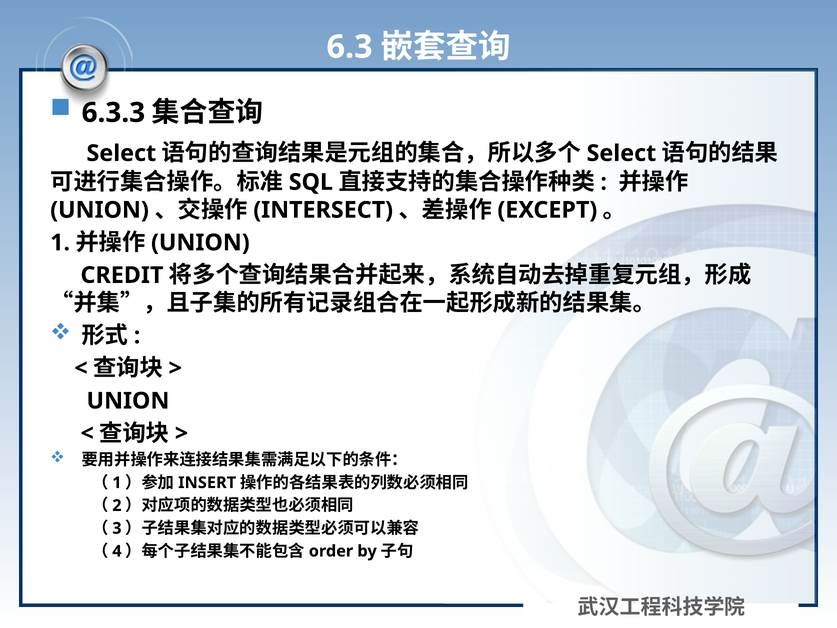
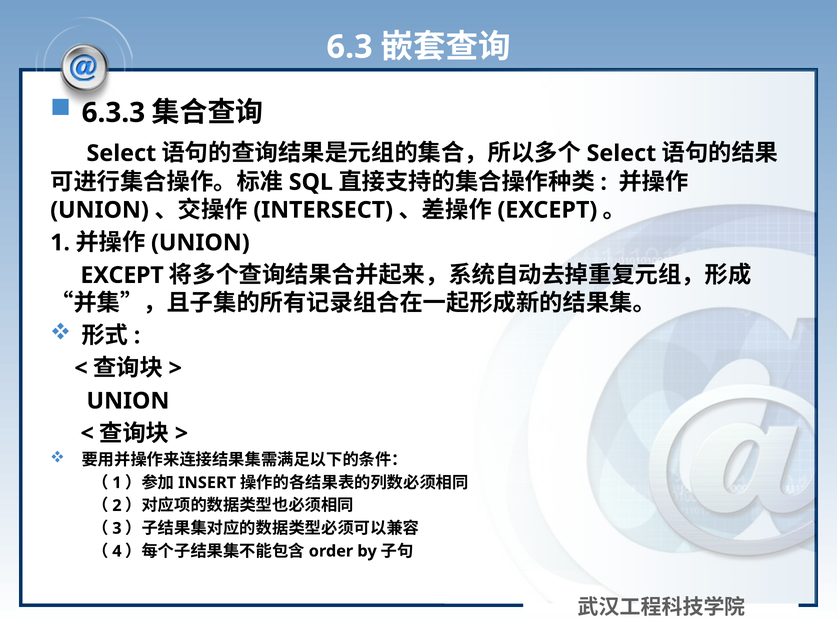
CREDIT: CREDIT -> EXCEPT (122, 275)
